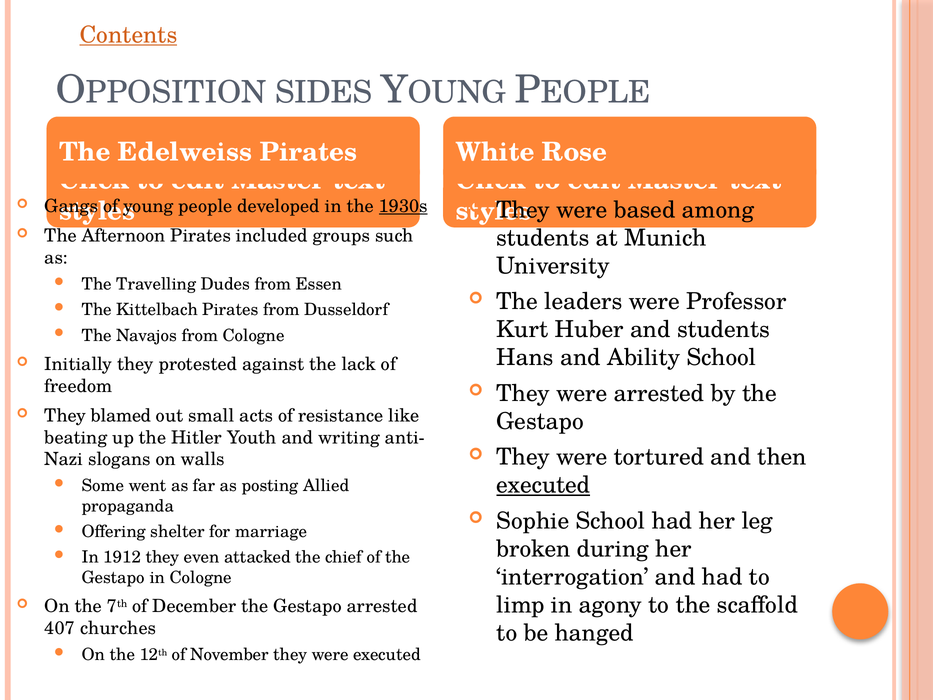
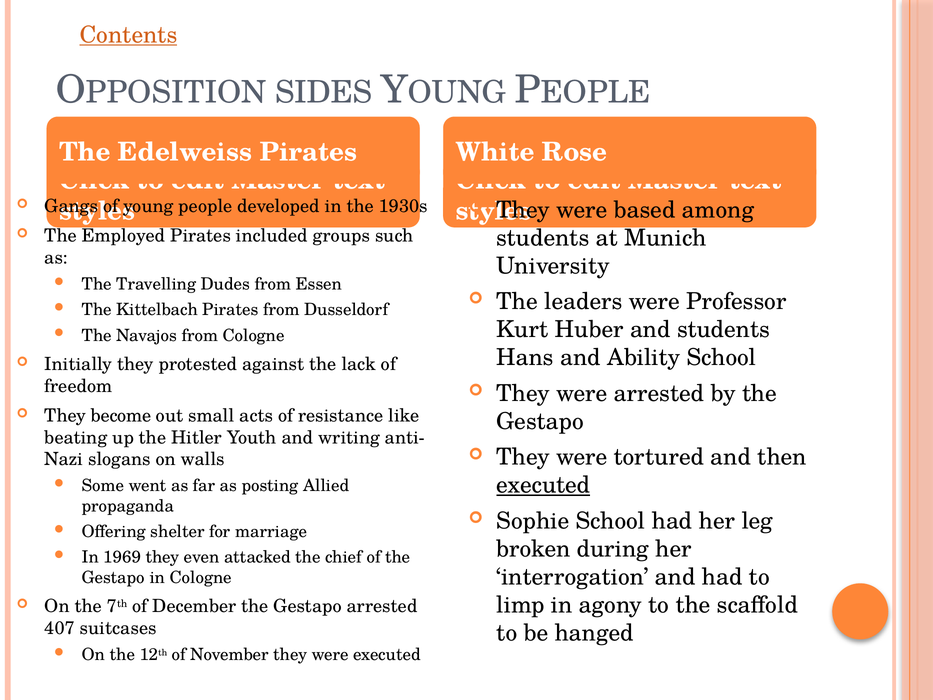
1930s underline: present -> none (403, 206)
Afternoon: Afternoon -> Employed (124, 236)
blamed: blamed -> become (121, 416)
1912: 1912 -> 1969 (122, 557)
churches: churches -> suitcases (118, 628)
